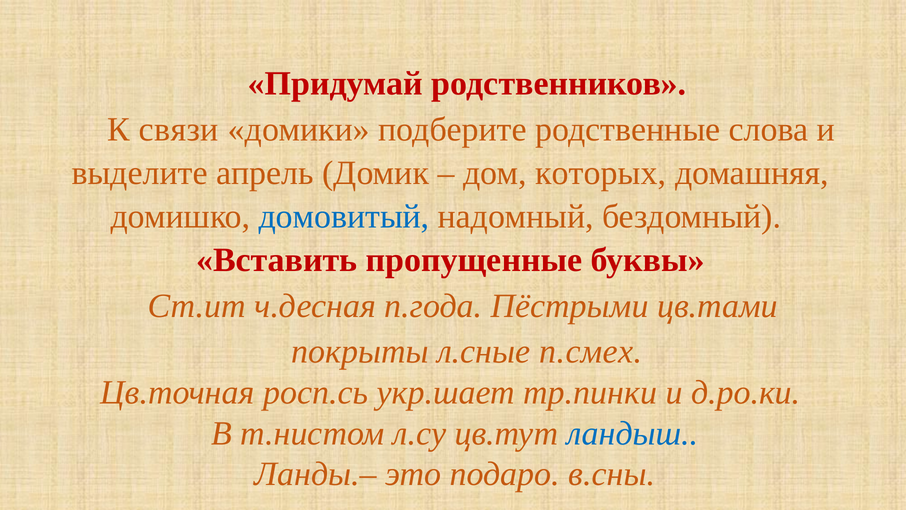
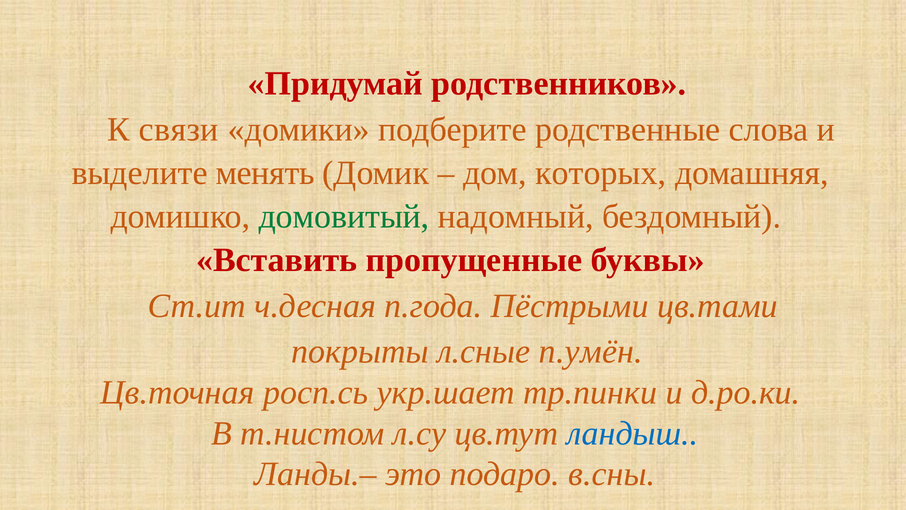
апрель: апрель -> менять (265, 173)
домовитый colour: blue -> green (344, 216)
п.смех: п.смех -> п.умён (591, 351)
